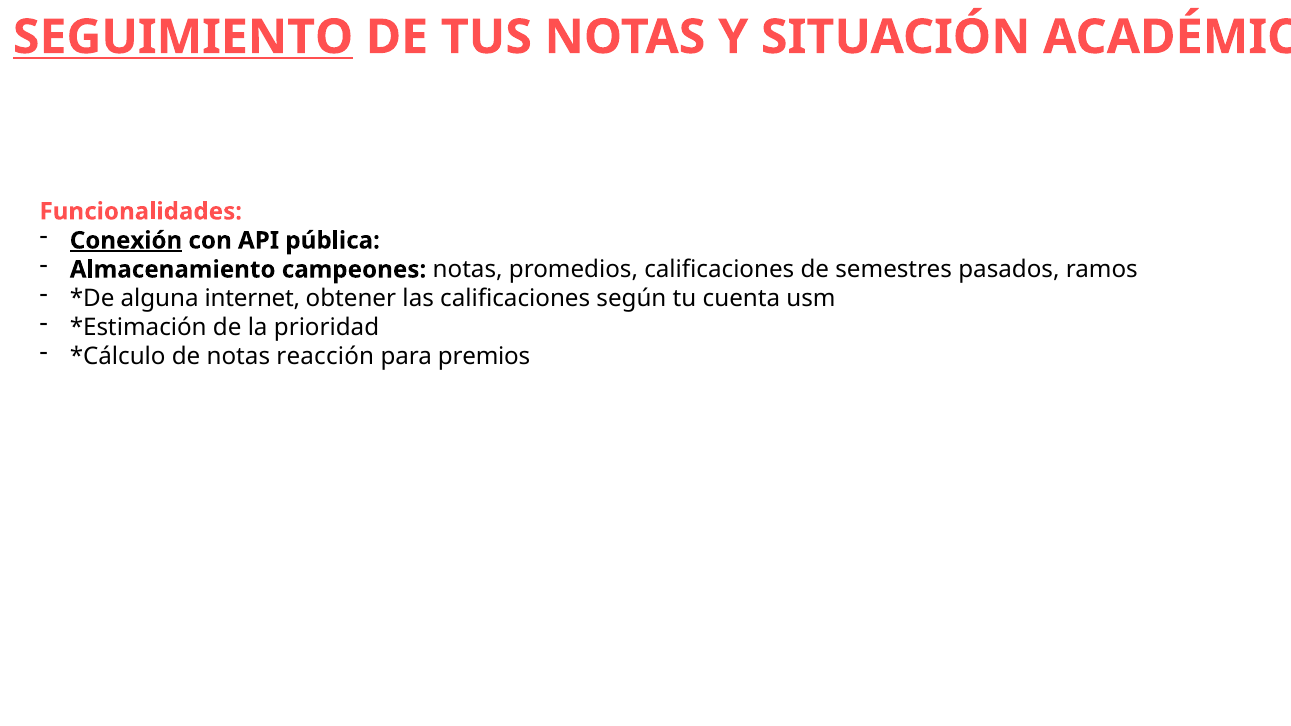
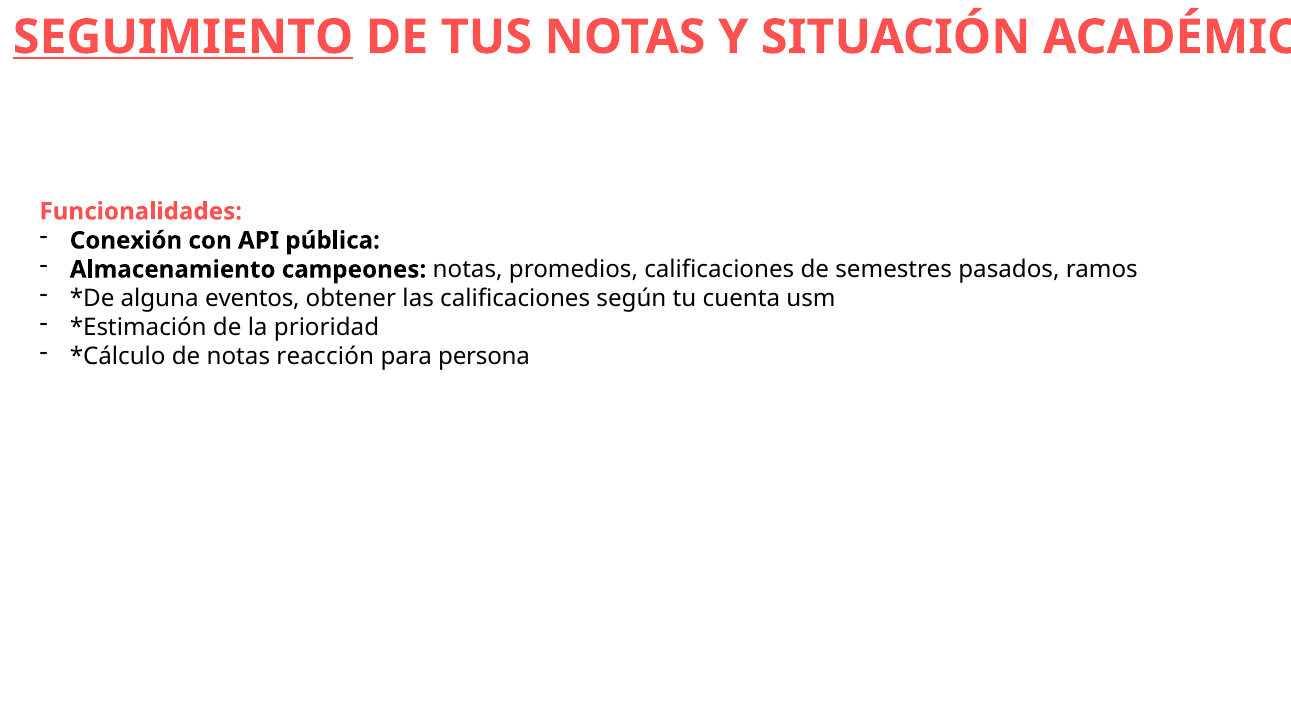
Conexión underline: present -> none (126, 241)
internet: internet -> eventos (252, 299)
premios: premios -> persona (484, 357)
